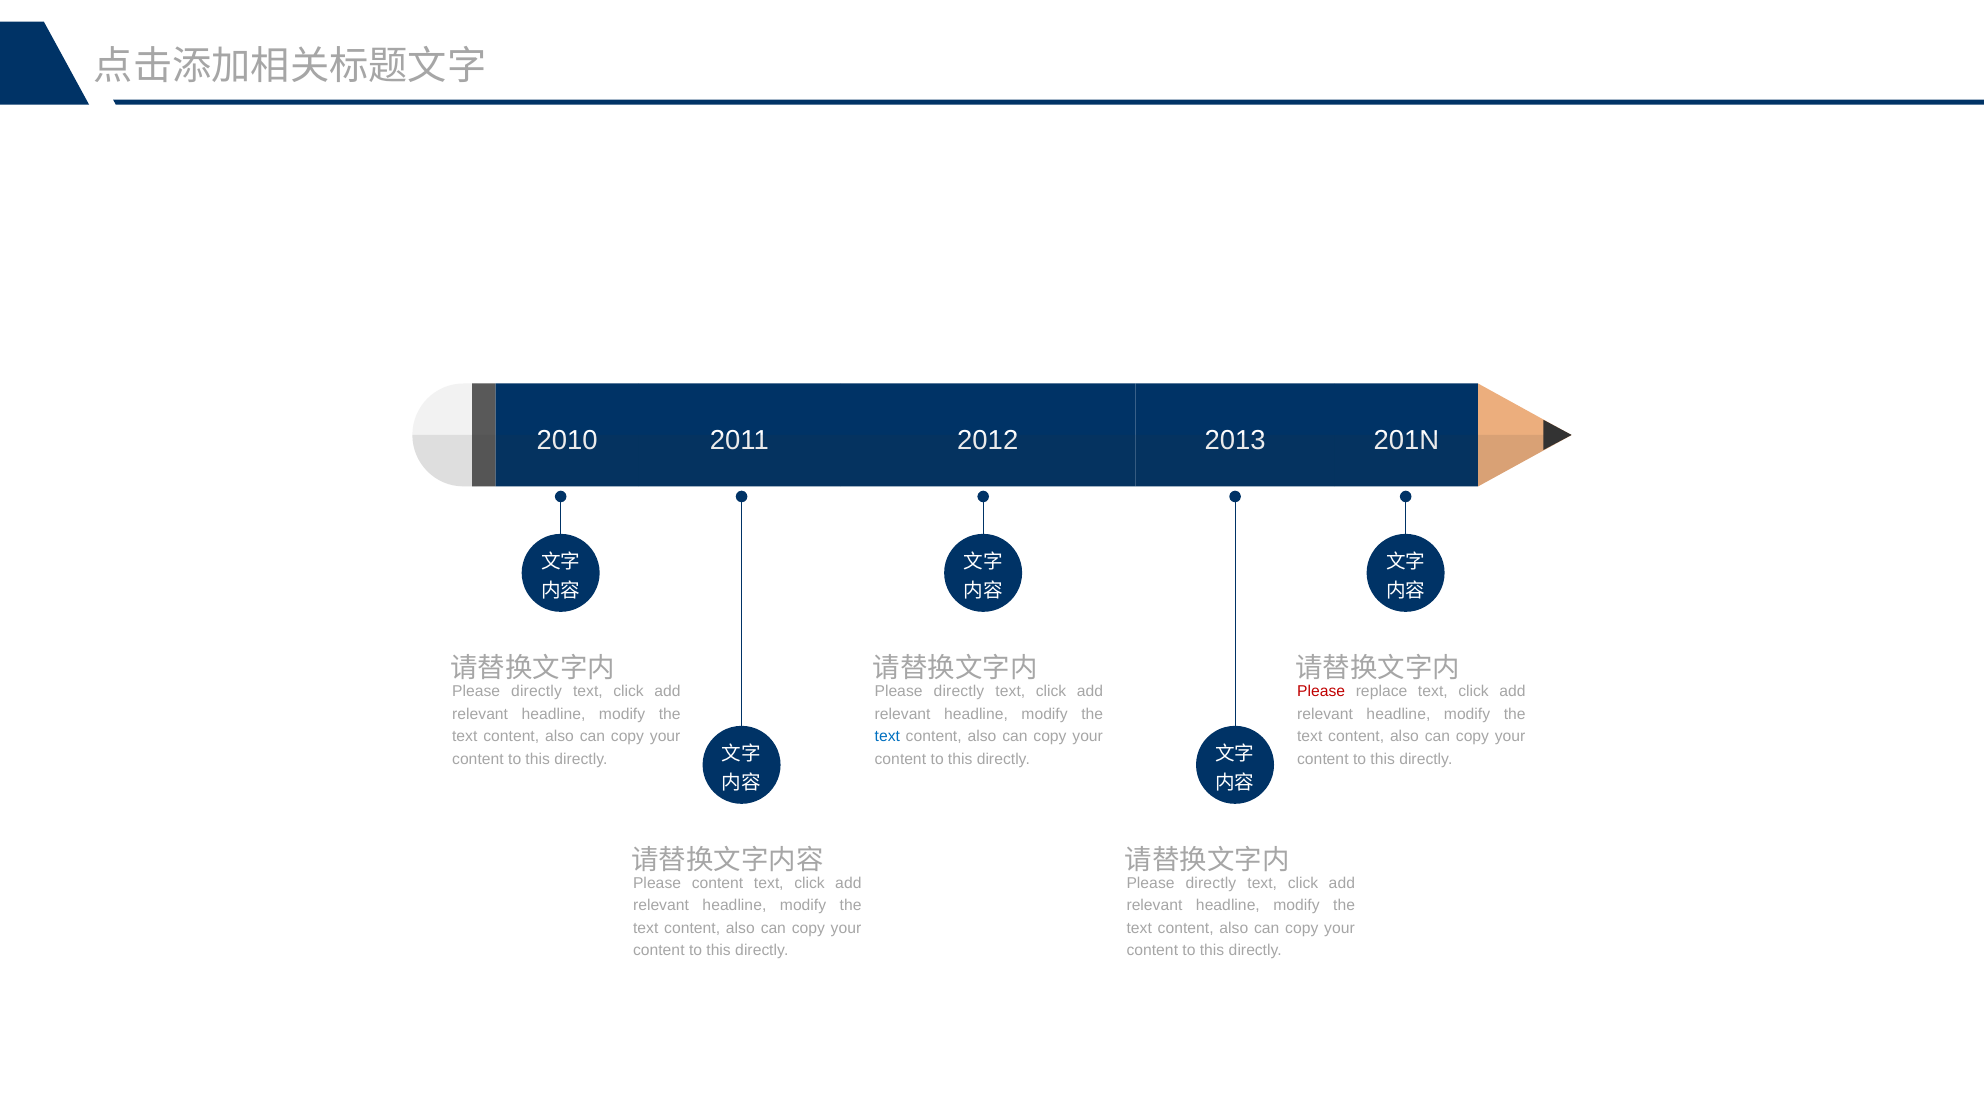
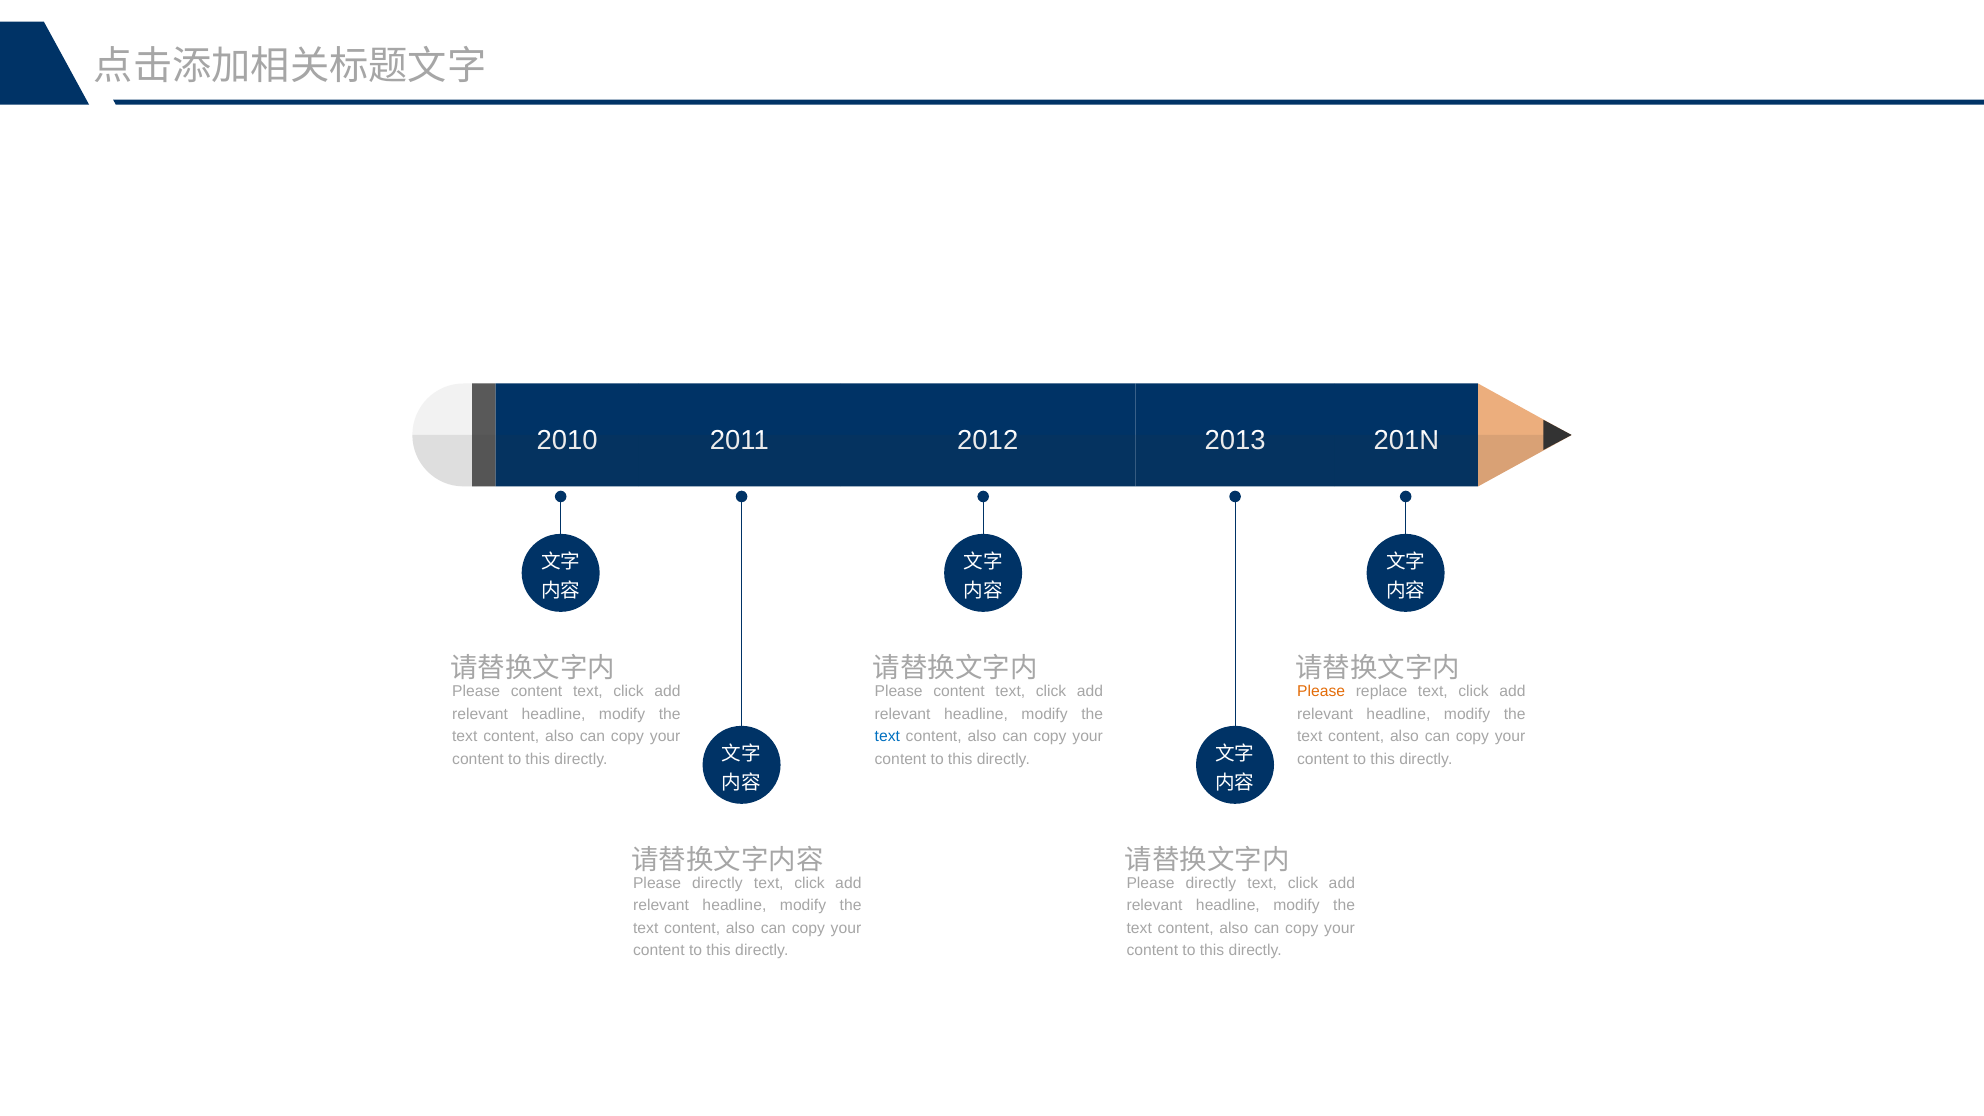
directly: directly -> content (537, 691)
directly: directly -> content (959, 691)
Please colour: red -> orange (1321, 691)
content: content -> directly (717, 883)
